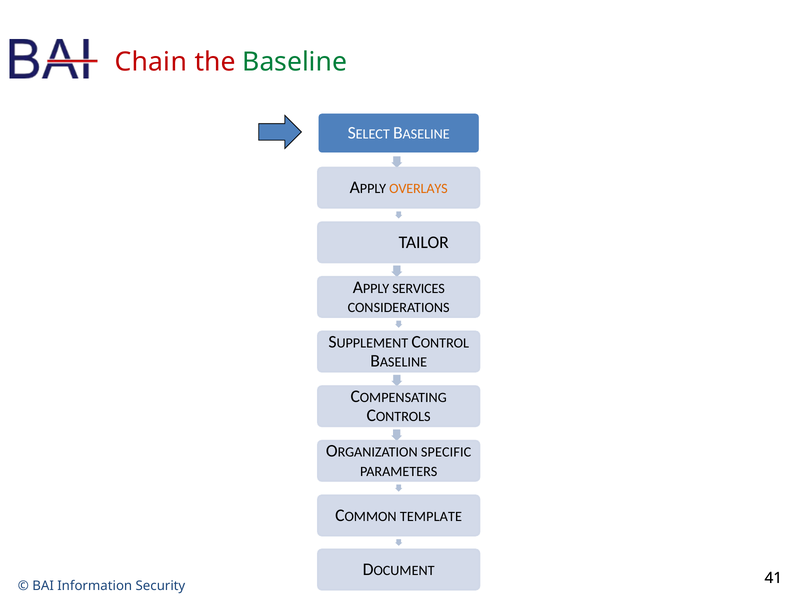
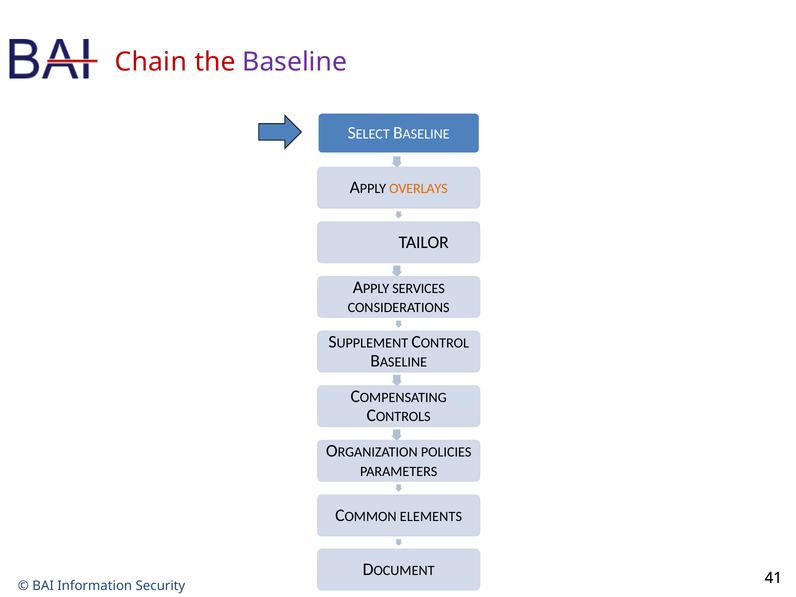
Baseline colour: green -> purple (295, 62)
SPECIFIC: SPECIFIC -> POLICIES (446, 452)
TEMPLATE: TEMPLATE -> ELEMENTS (431, 516)
